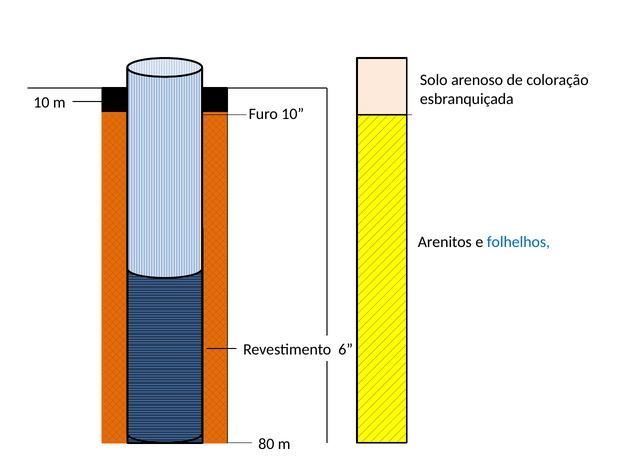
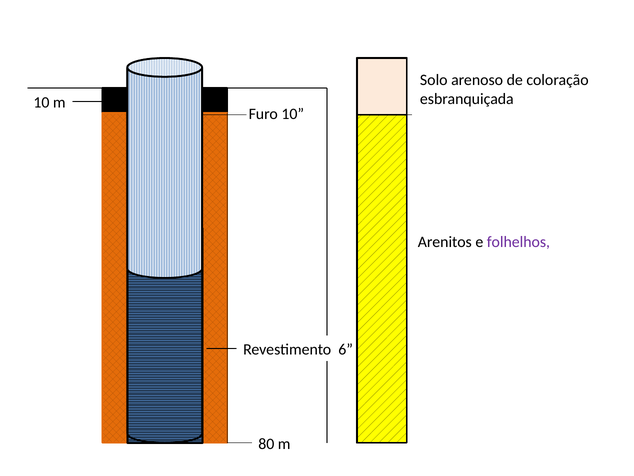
folhelhos colour: blue -> purple (518, 242)
